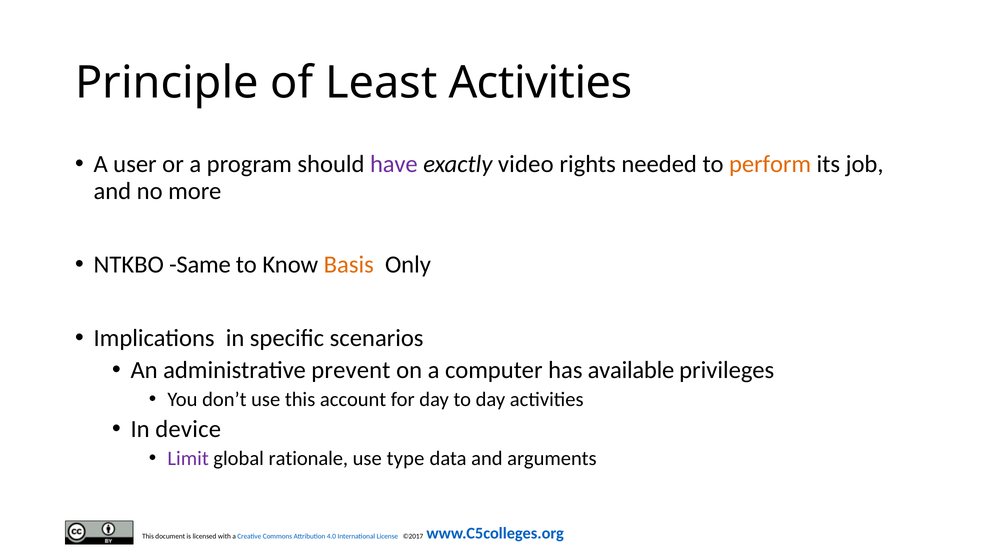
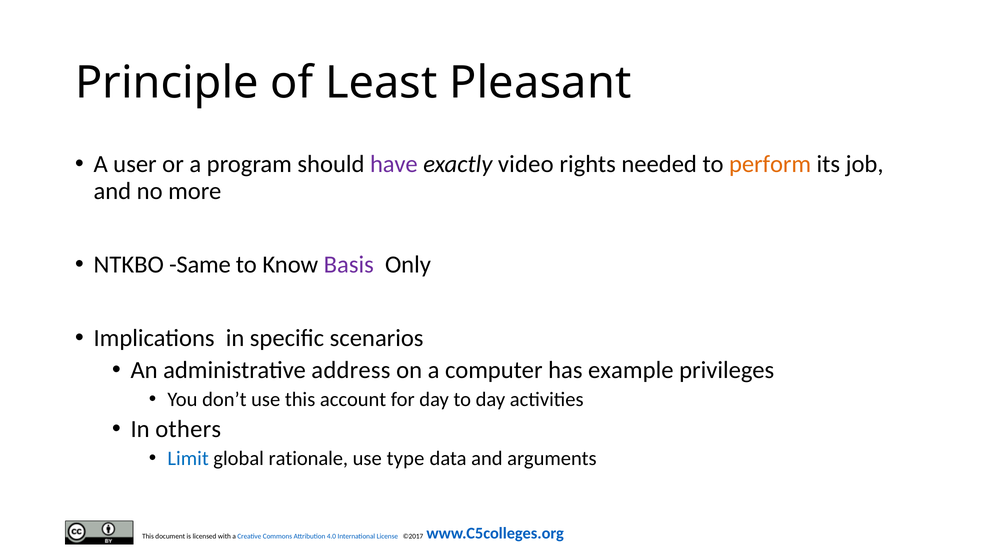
Least Activities: Activities -> Pleasant (540, 83)
Basis colour: orange -> purple (349, 265)
prevent: prevent -> address (351, 370)
available: available -> example (631, 370)
device: device -> others (188, 429)
Limit colour: purple -> blue (188, 459)
